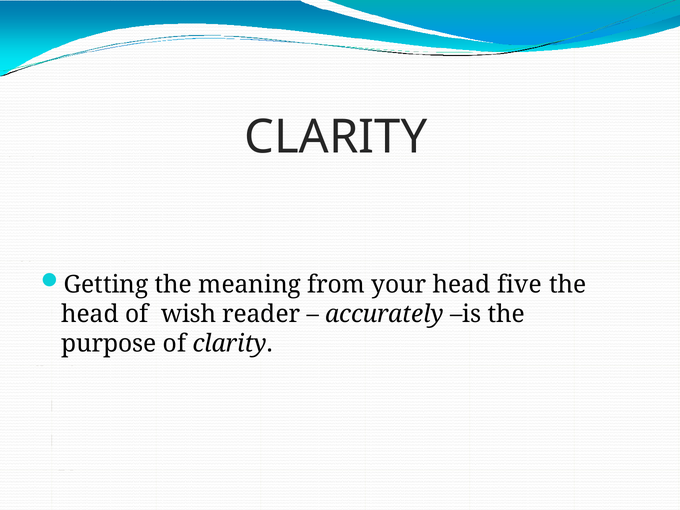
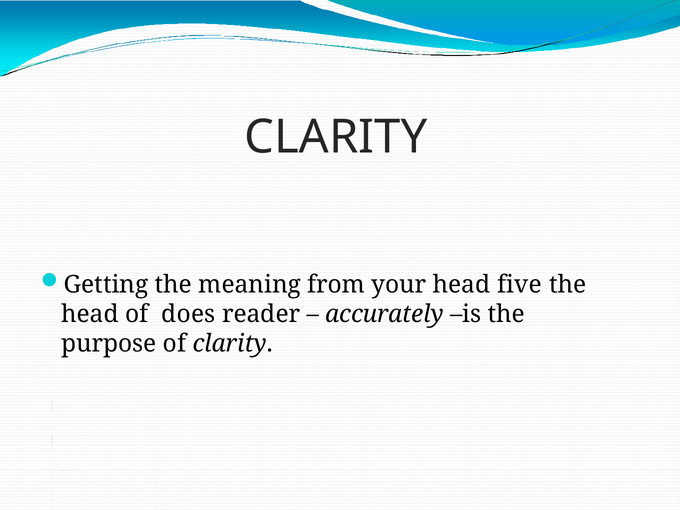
wish: wish -> does (188, 314)
